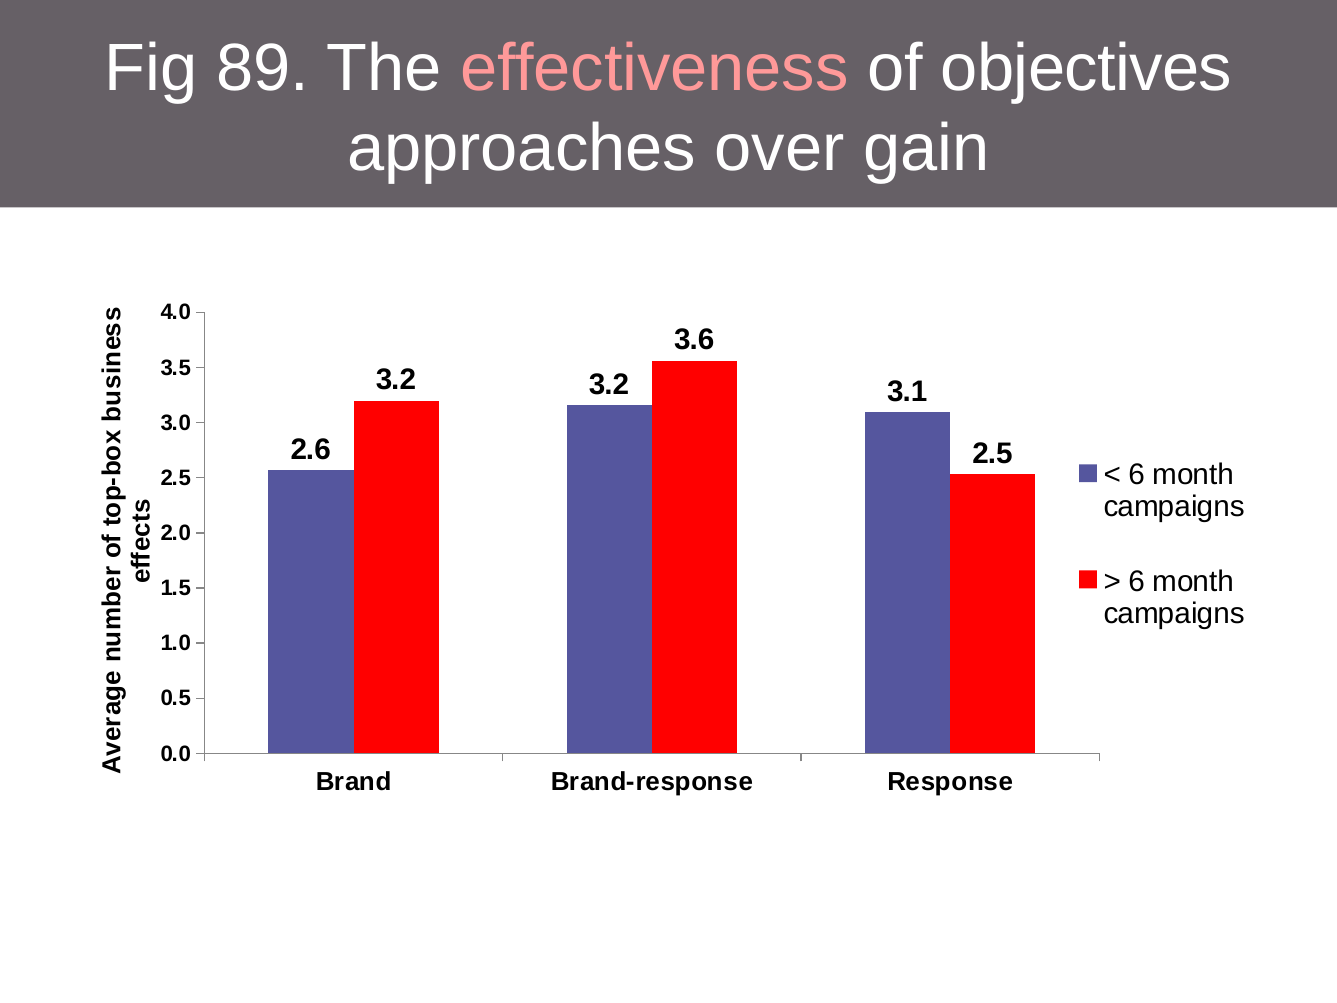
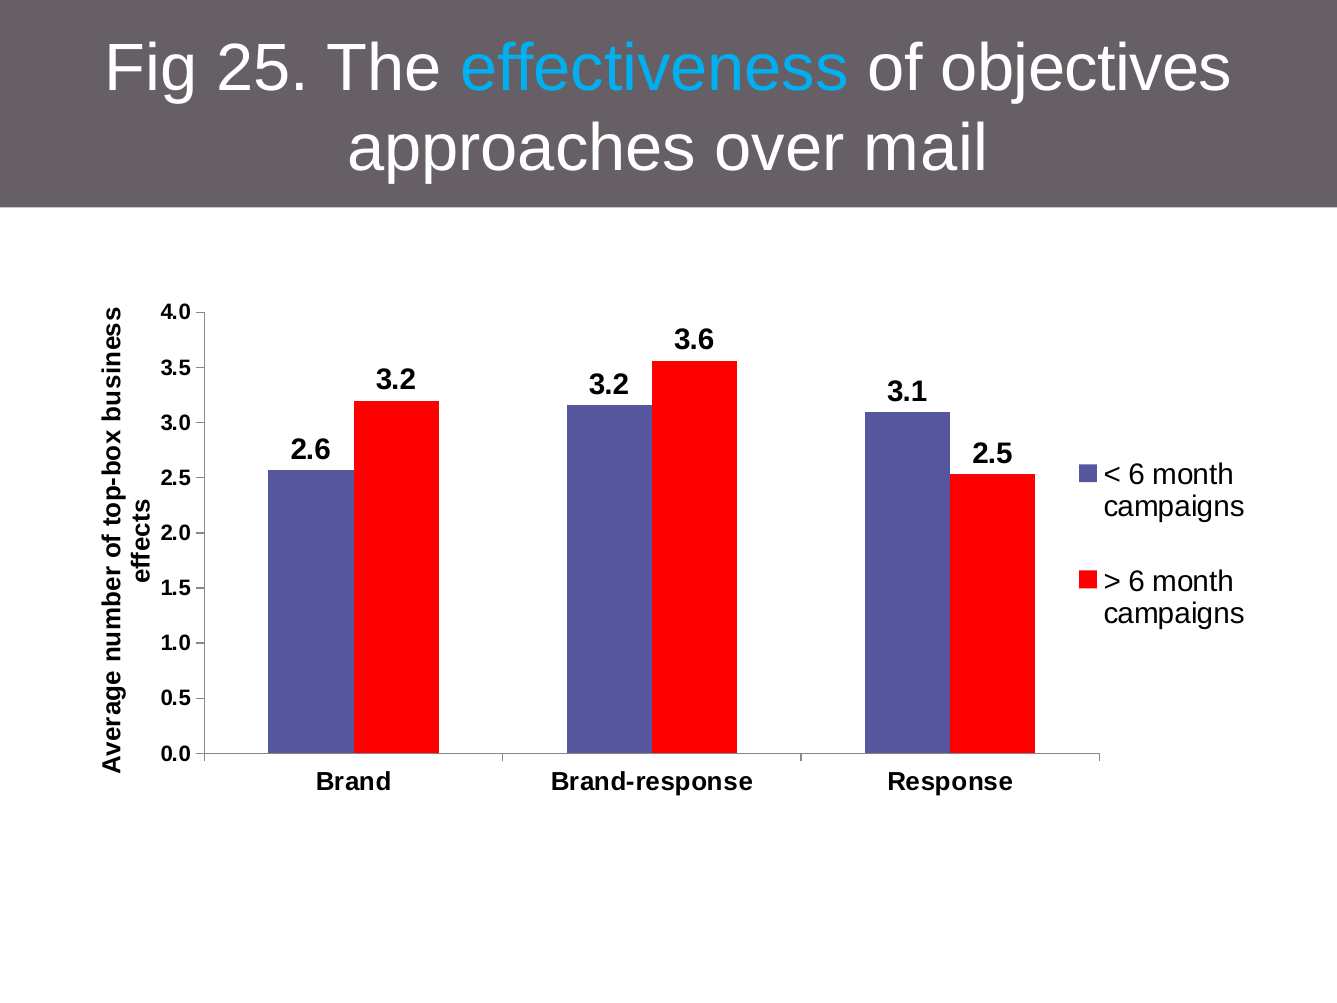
89: 89 -> 25 (263, 68)
effectiveness colour: pink -> light blue (654, 68)
gain: gain -> mail (926, 148)
